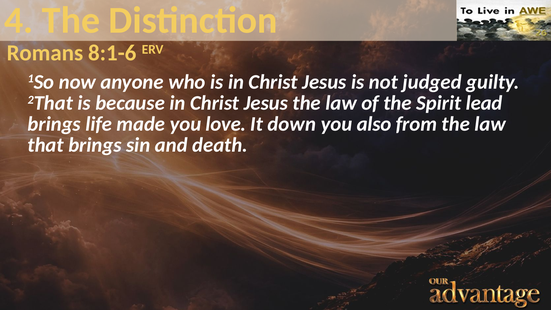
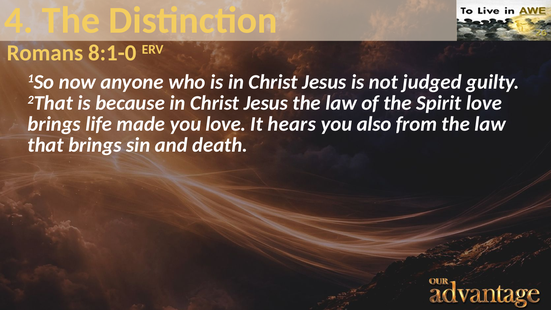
8:1-6: 8:1-6 -> 8:1-0 (112, 53)
Spirit lead: lead -> love (484, 103)
down: down -> hears (292, 124)
